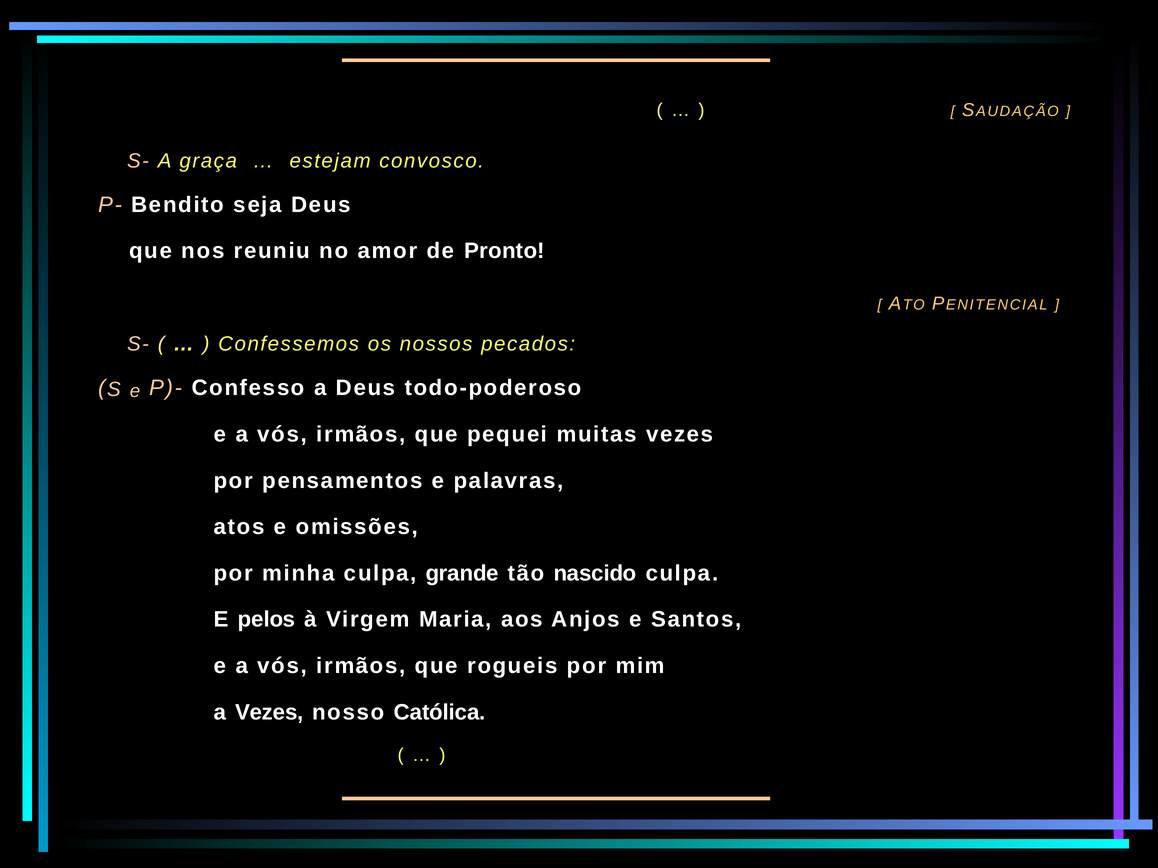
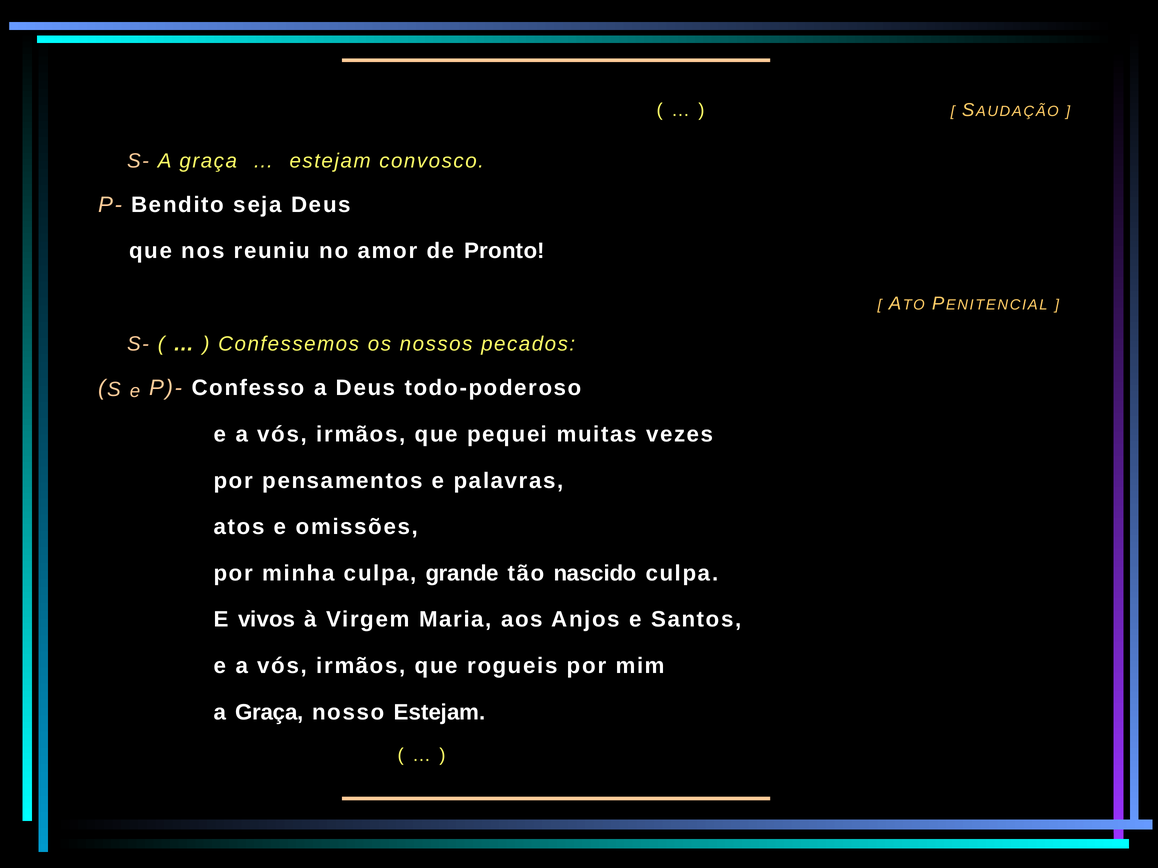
pelos: pelos -> vivos (267, 620)
Vezes: Vezes -> Graça (269, 713)
nosso Católica: Católica -> Estejam (440, 713)
